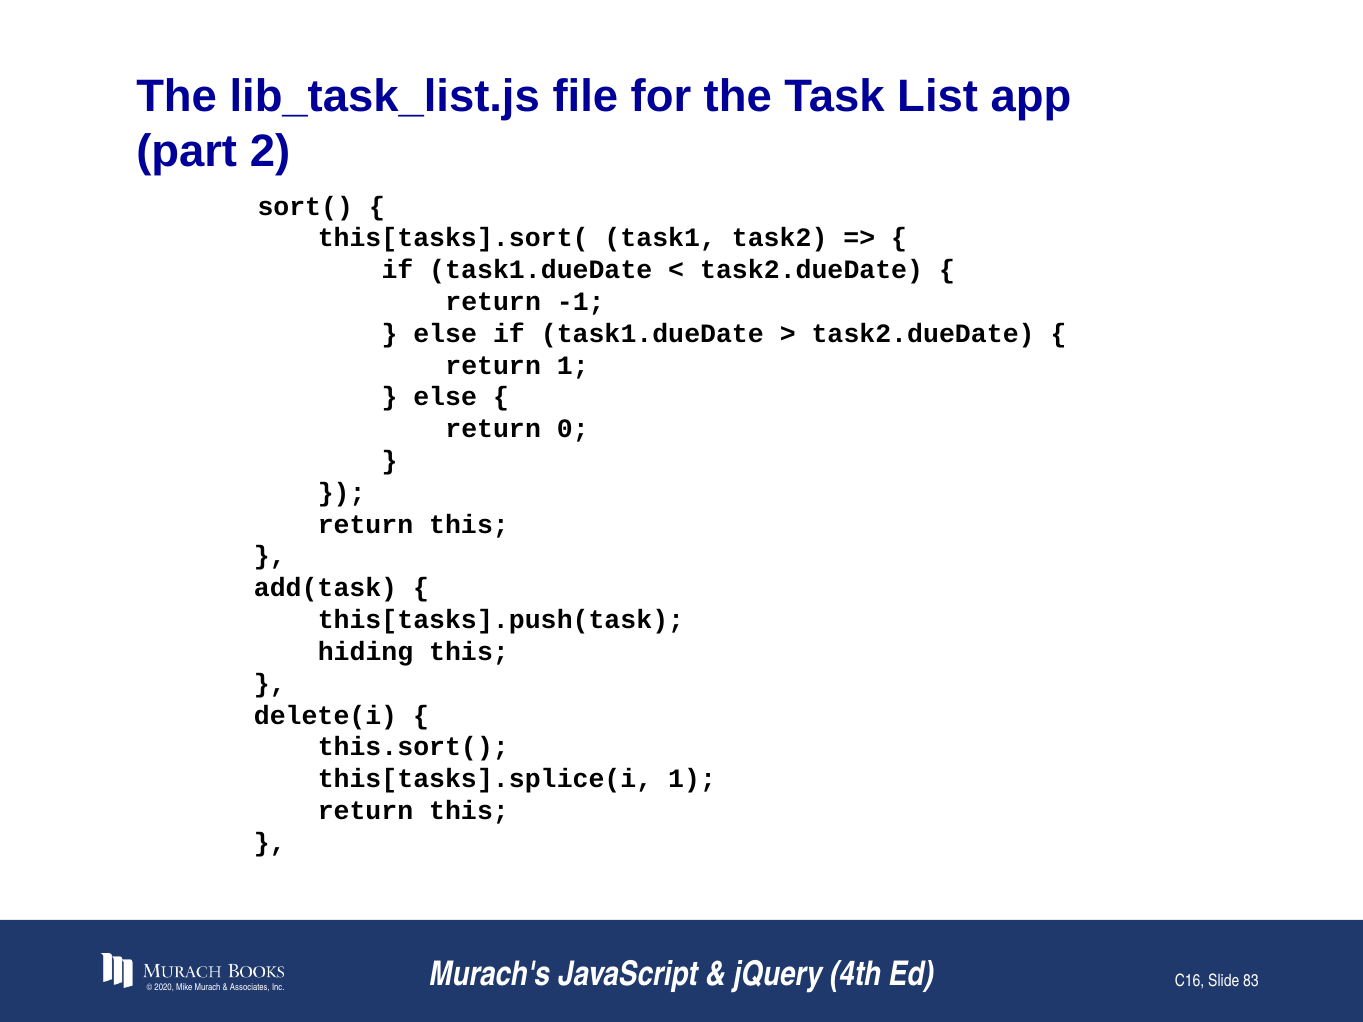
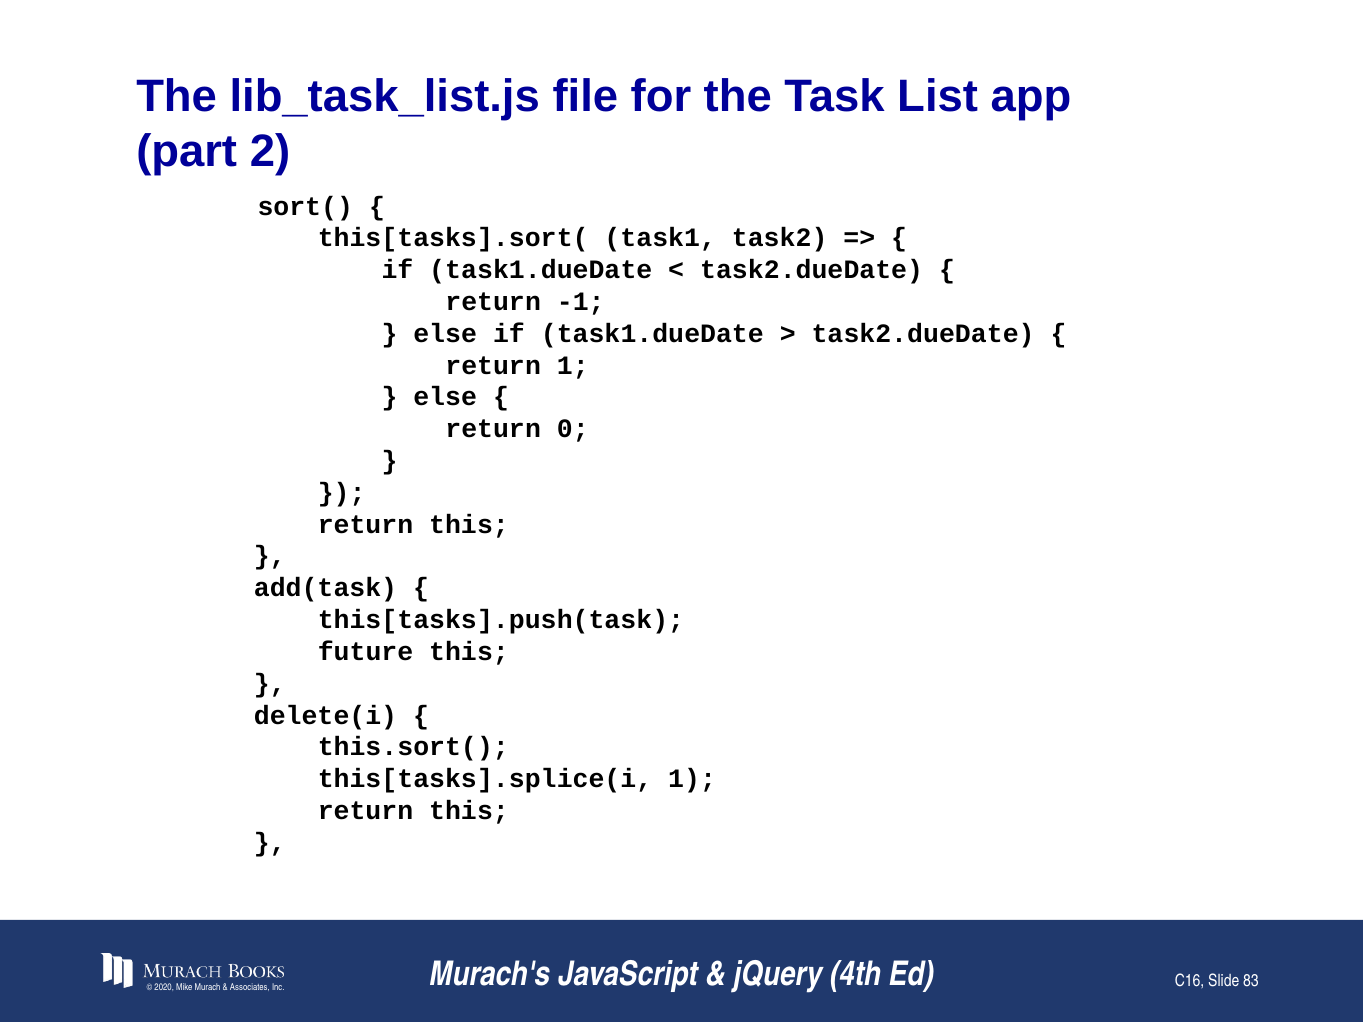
hiding: hiding -> future (366, 652)
